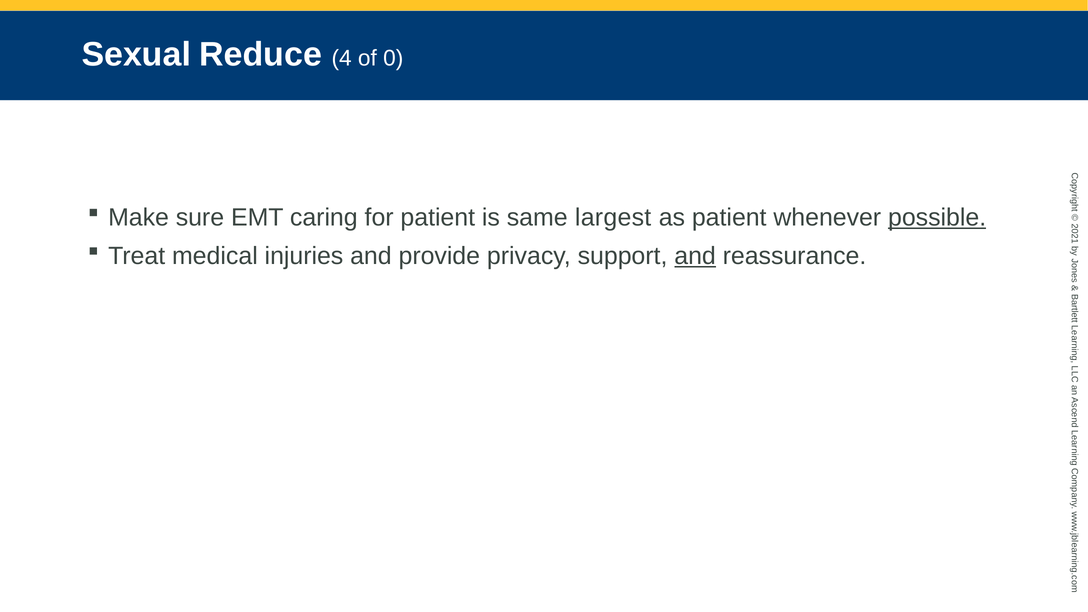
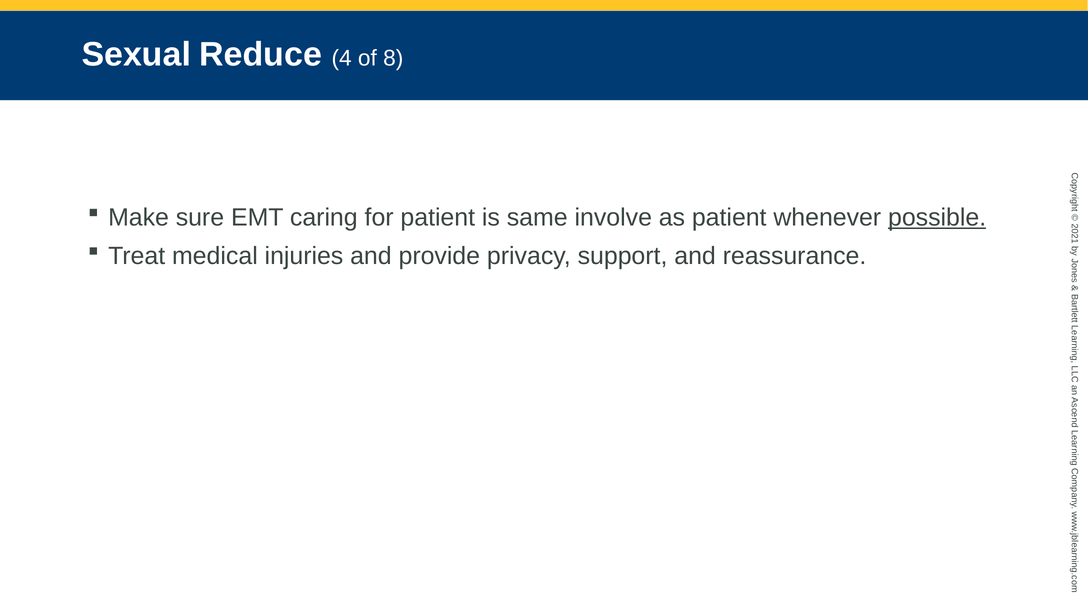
of 0: 0 -> 8 (393, 58)
largest: largest -> involve (613, 217)
and underline: present -> none (695, 256)
